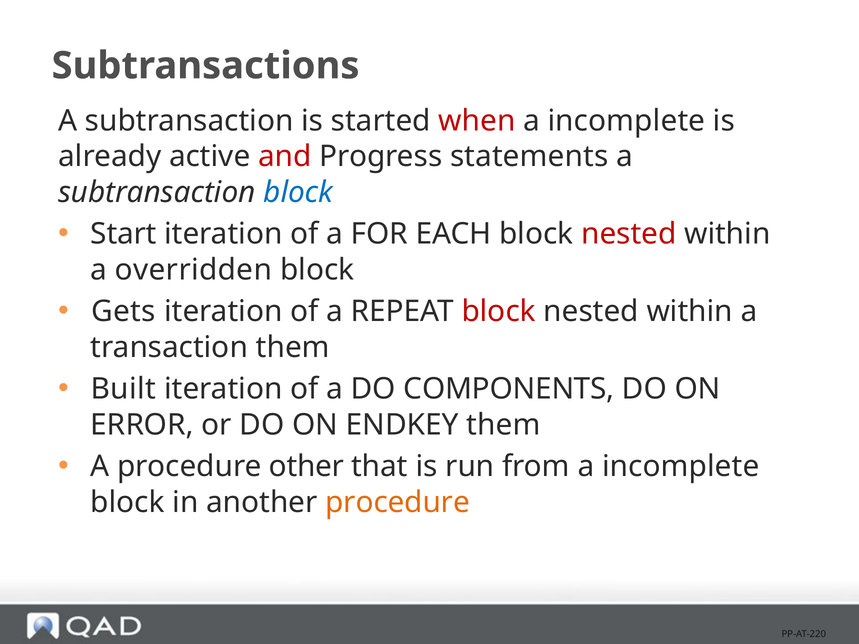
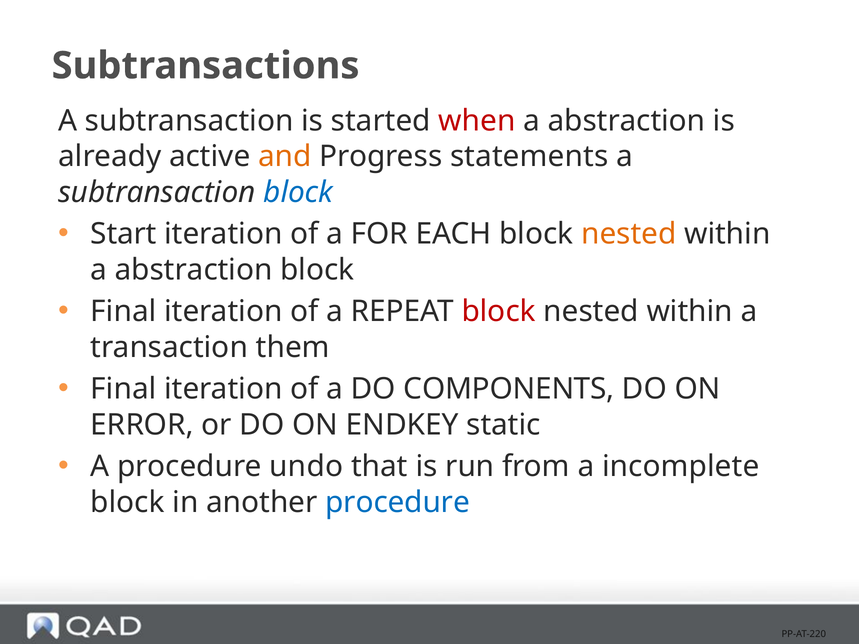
incomplete: incomplete -> abstraction (627, 121)
and colour: red -> orange (285, 157)
nested colour: red -> orange (629, 234)
overridden: overridden -> abstraction (194, 270)
Gets: Gets -> Final (123, 312)
Built: Built -> Final (123, 389)
ENDKEY them: them -> static (504, 425)
other: other -> undo (306, 467)
procedure colour: orange -> blue (398, 502)
